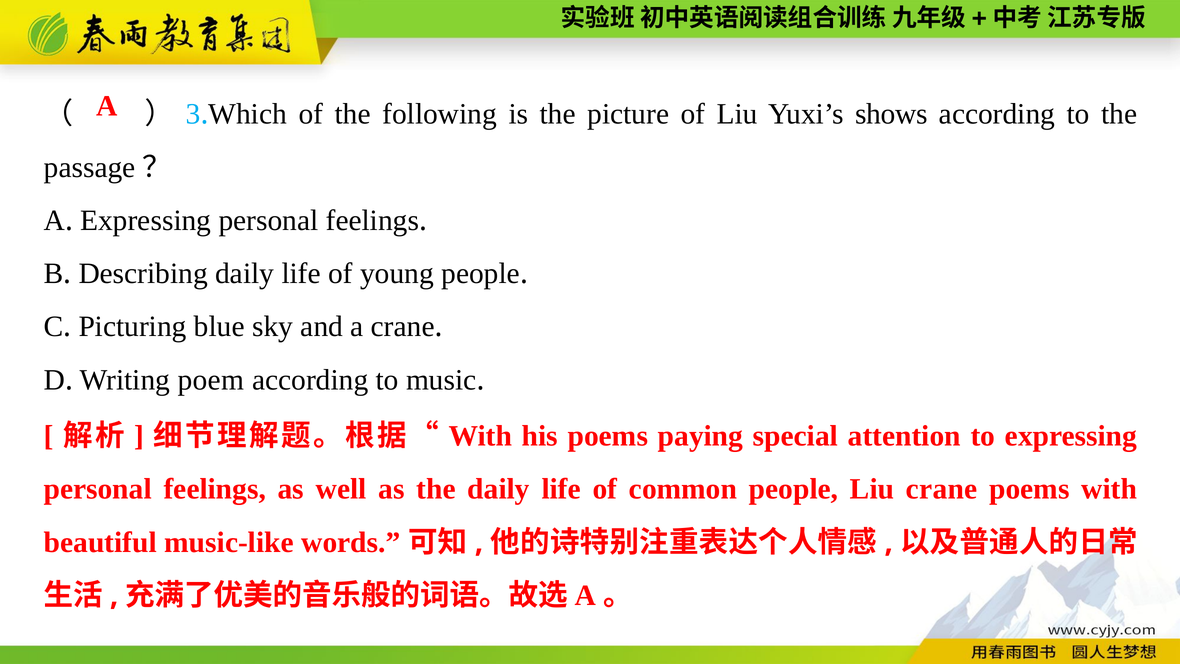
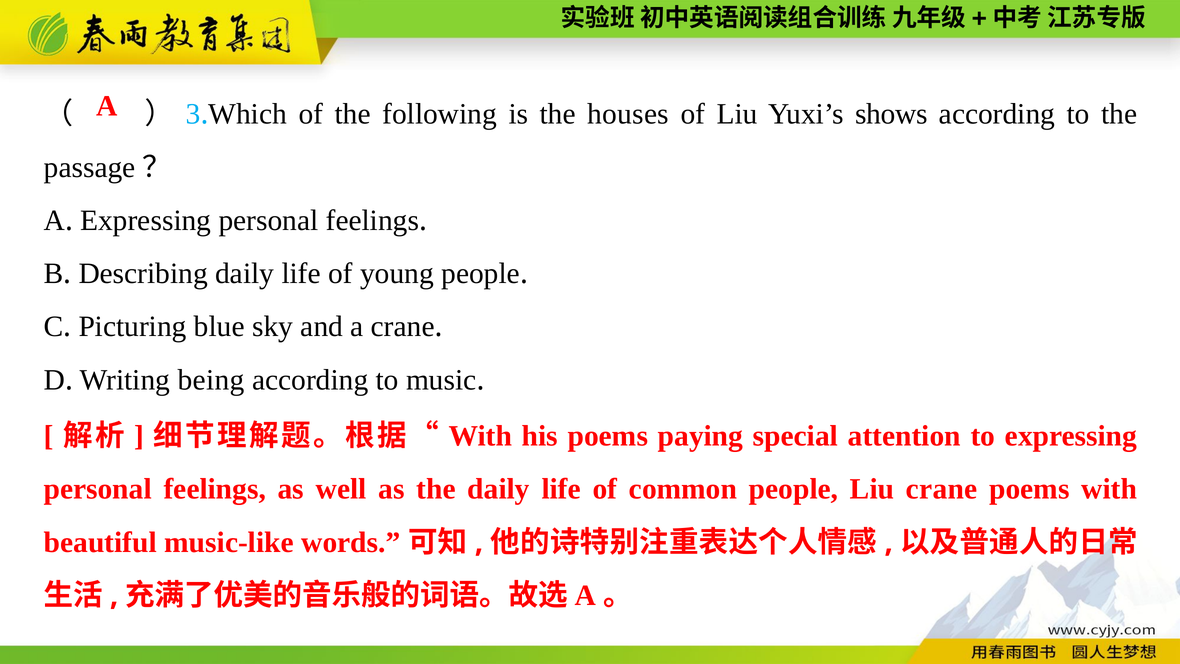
picture: picture -> houses (628, 114)
poem: poem -> being (211, 380)
